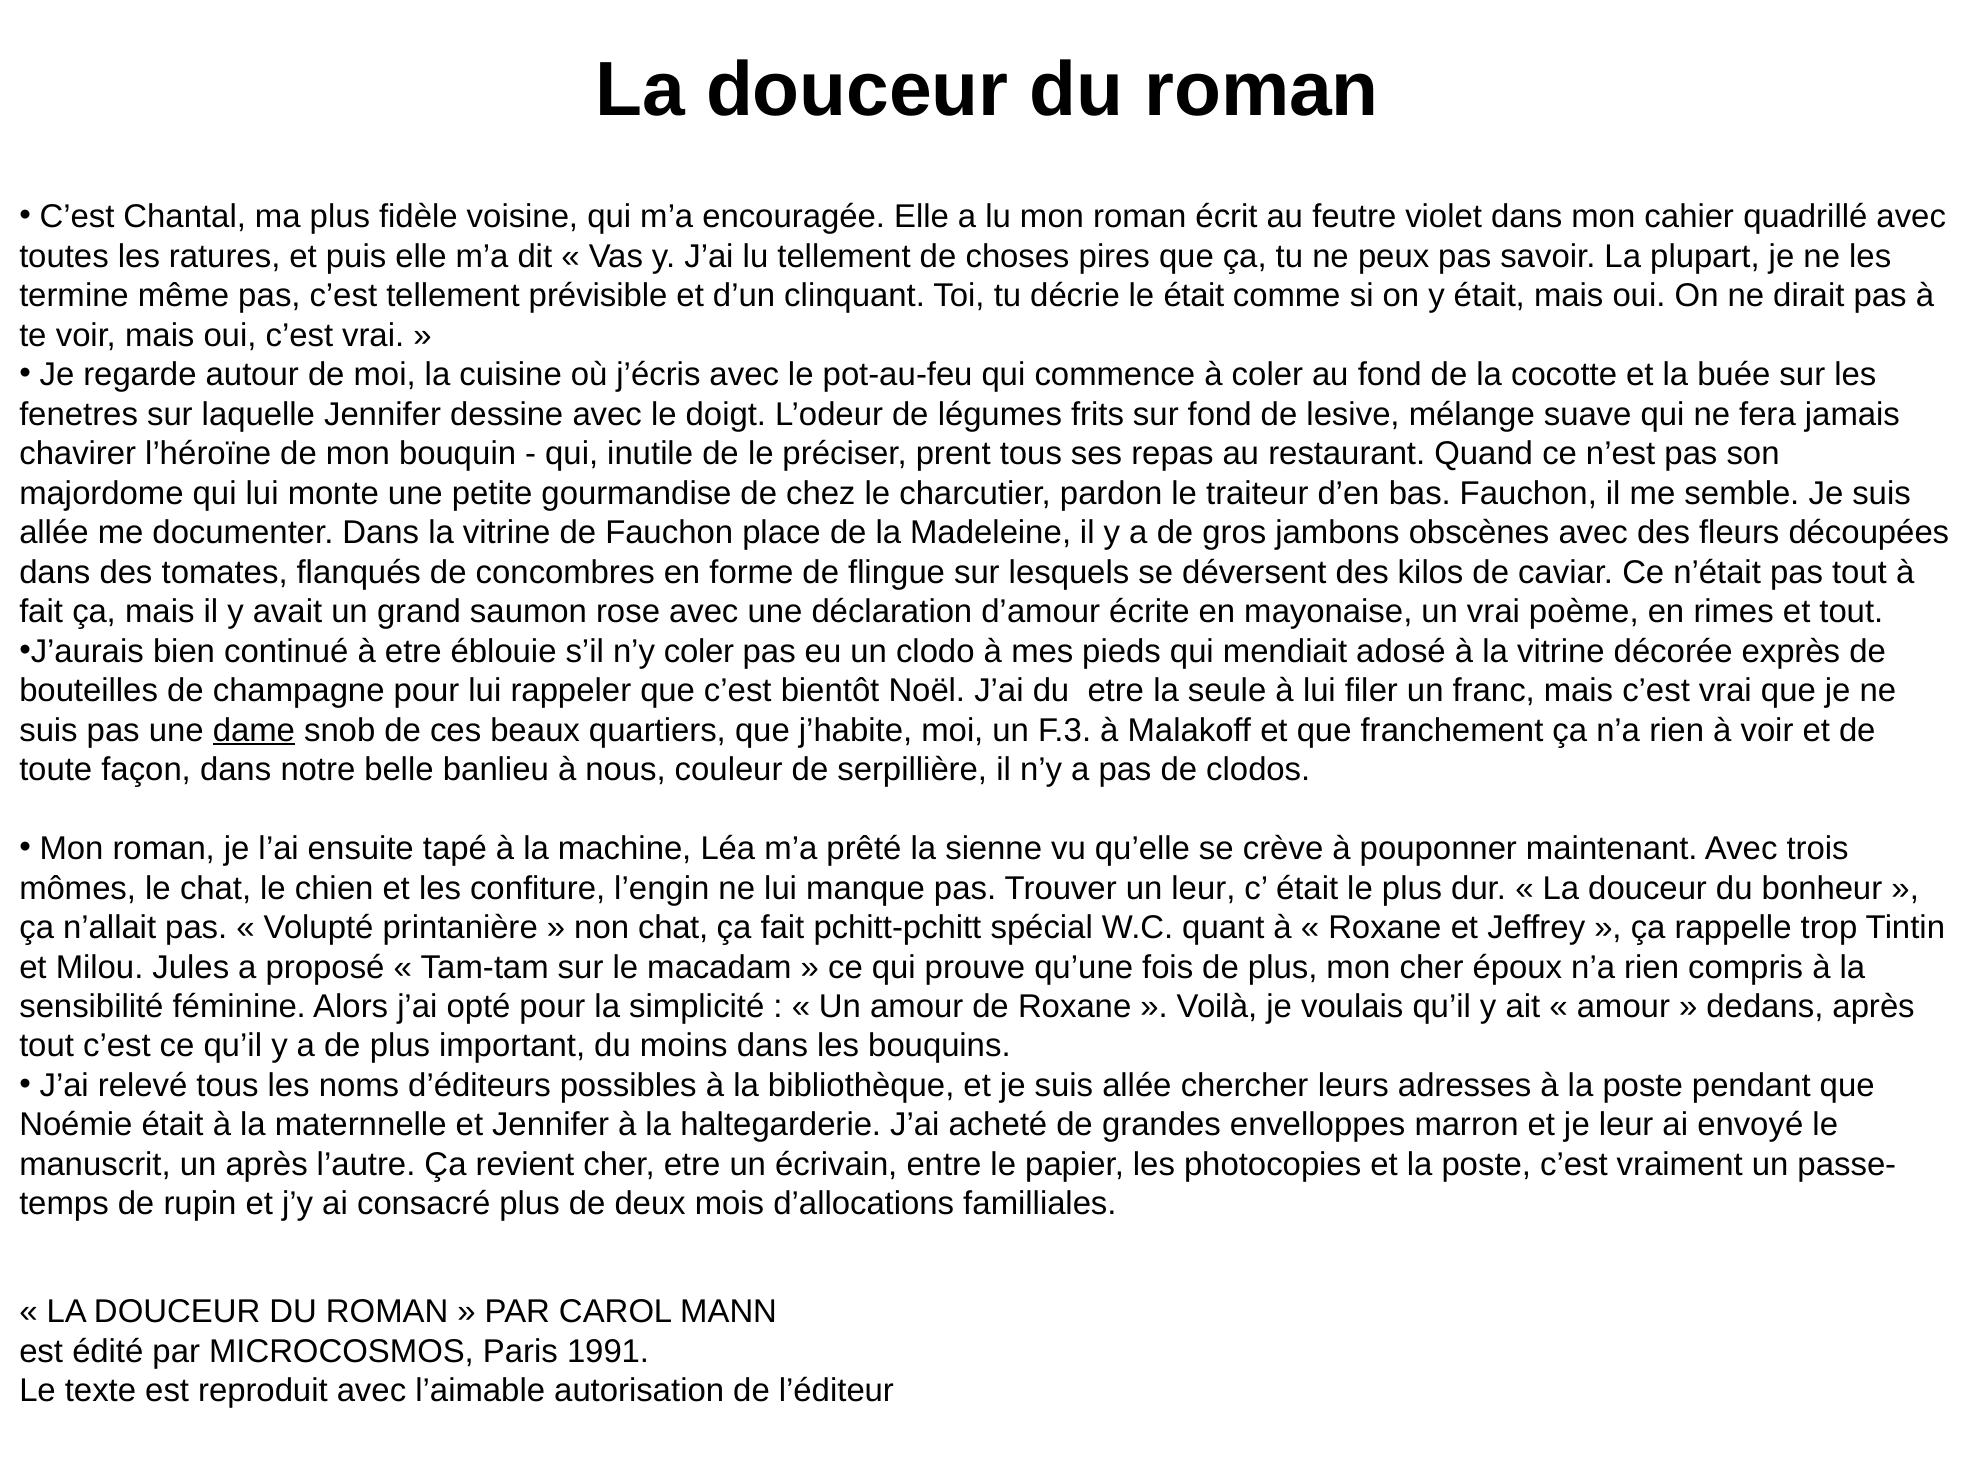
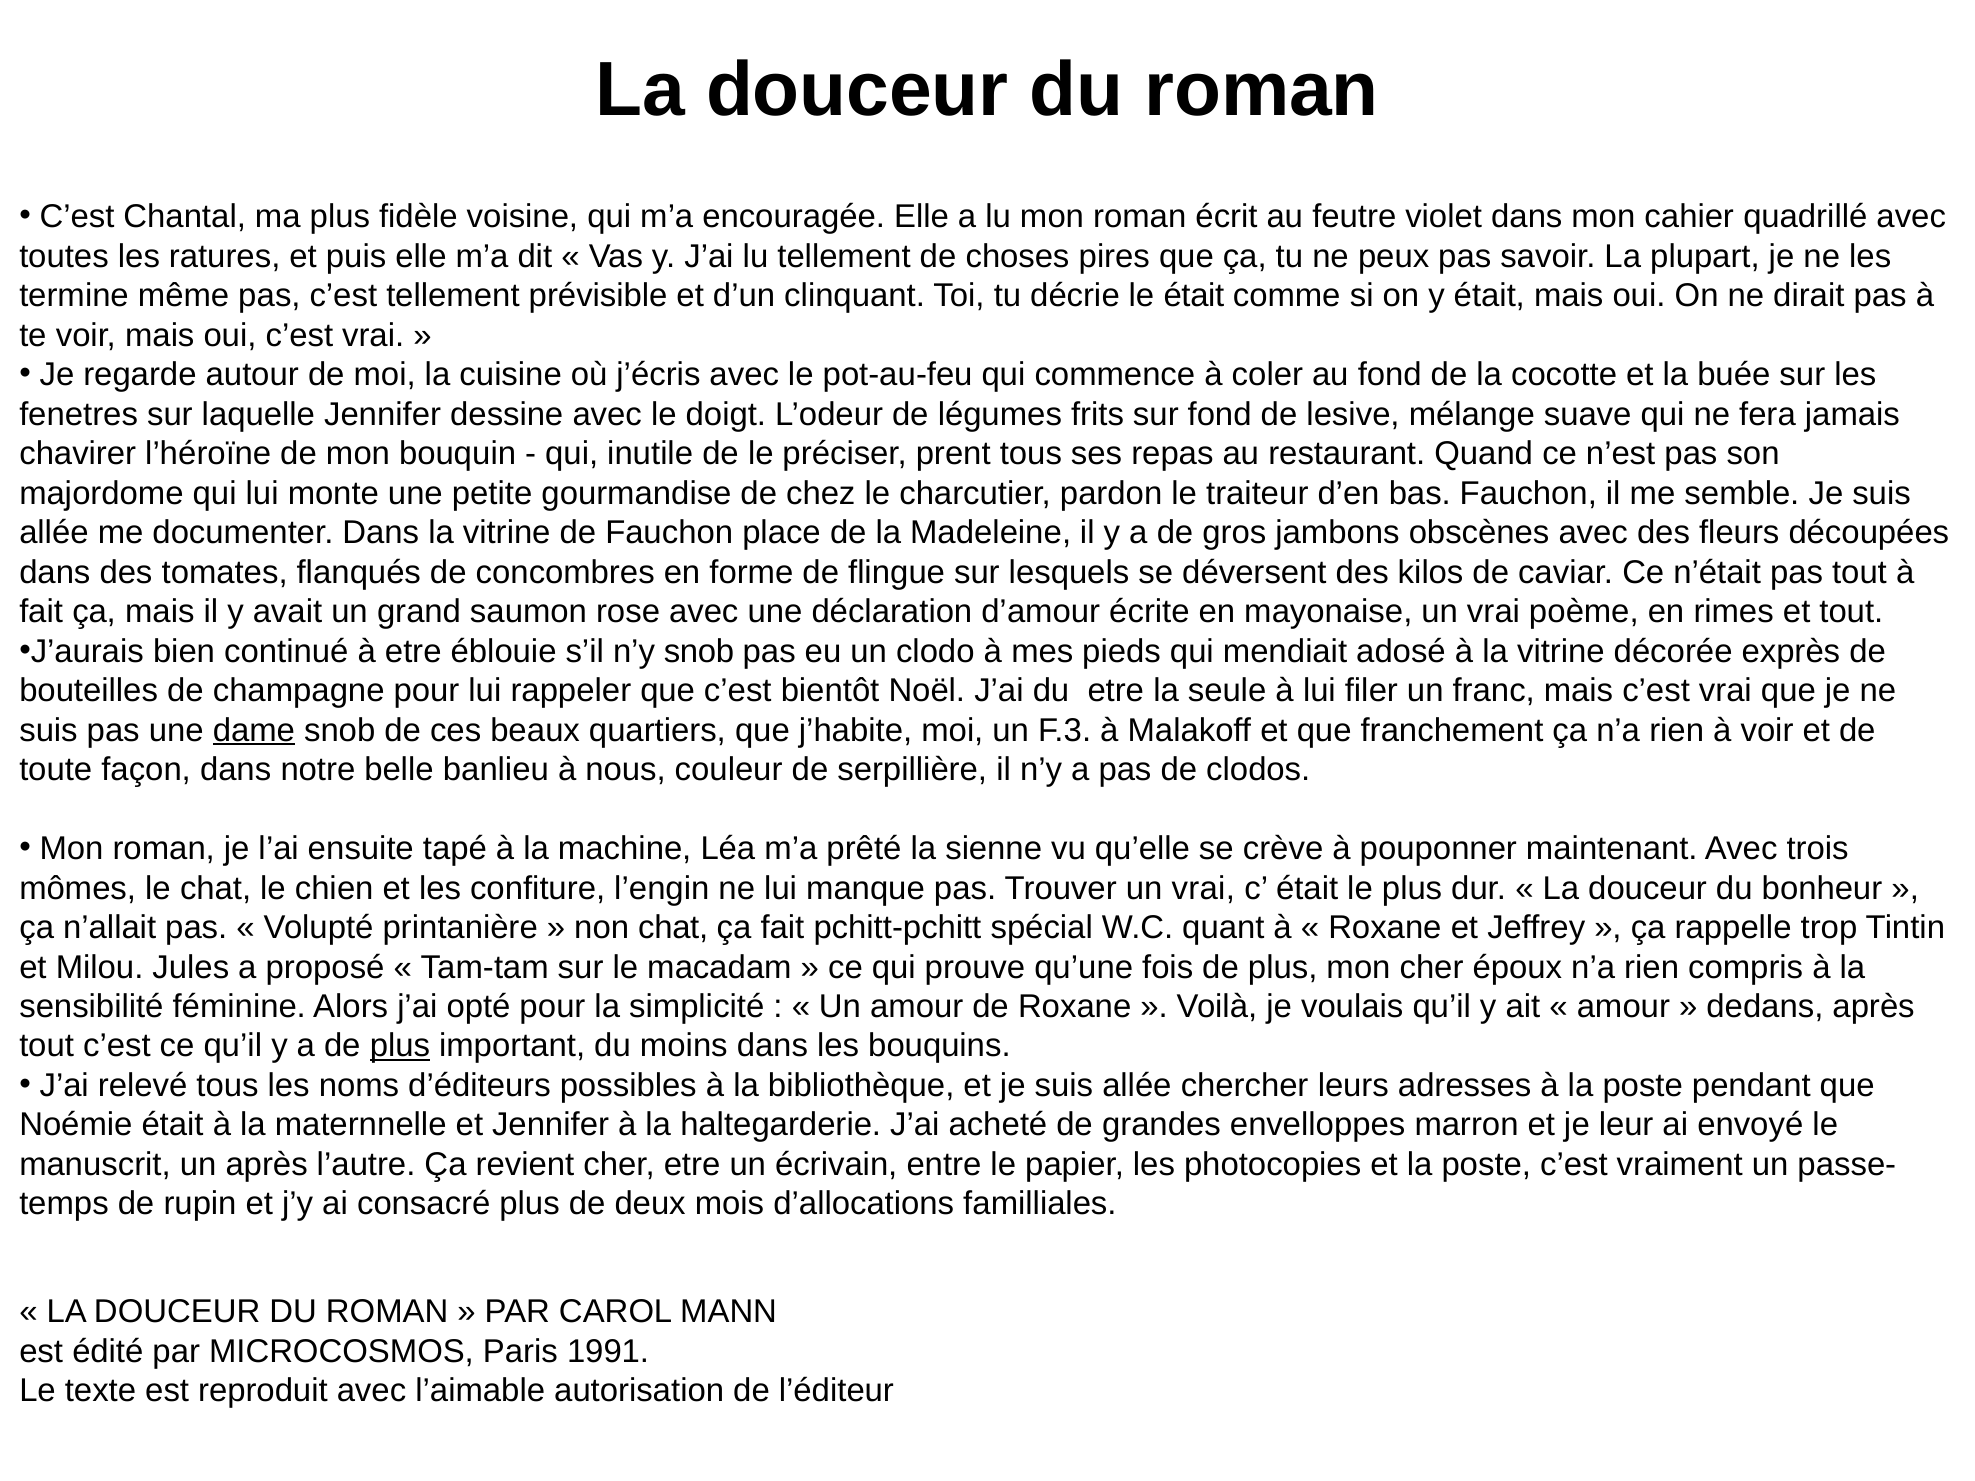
n’y coler: coler -> snob (699, 651)
Trouver un leur: leur -> vrai (1203, 888)
plus underline: none -> present (400, 1046)
